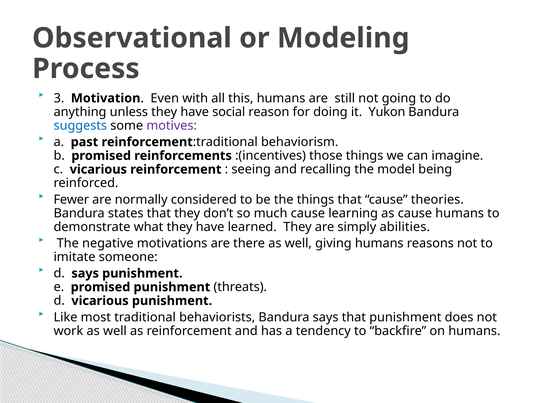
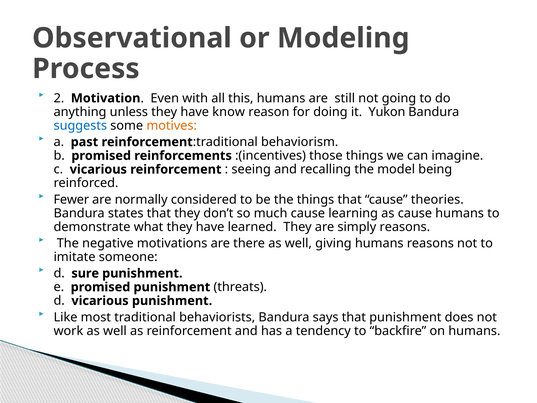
3: 3 -> 2 (59, 98)
social: social -> know (229, 112)
motives colour: purple -> orange (172, 126)
simply abilities: abilities -> reasons (405, 227)
d says: says -> sure (85, 273)
